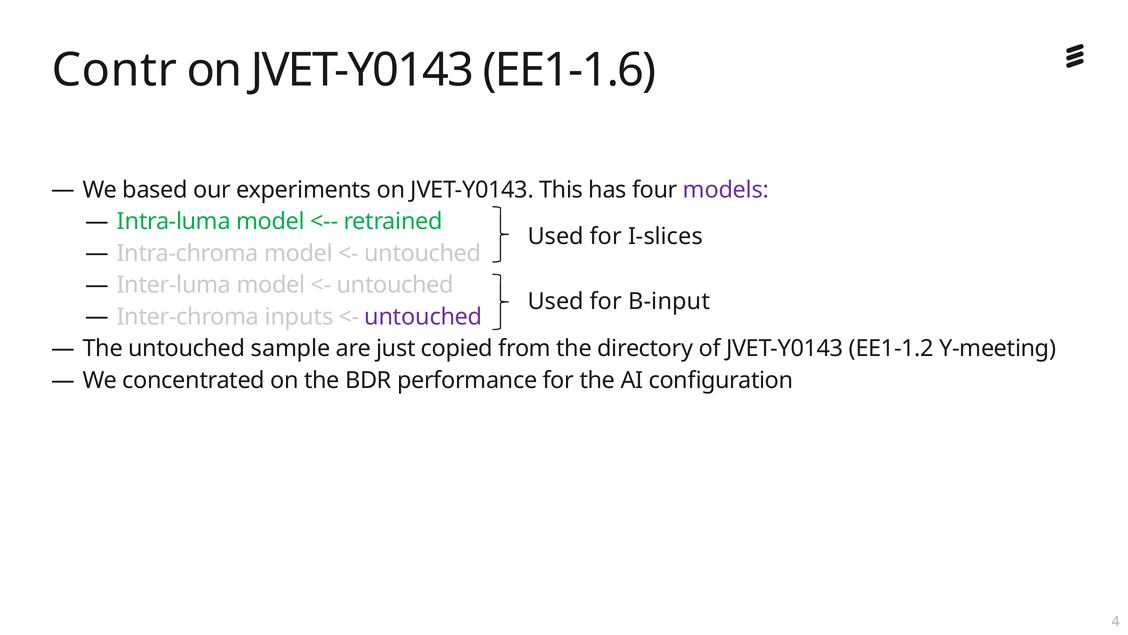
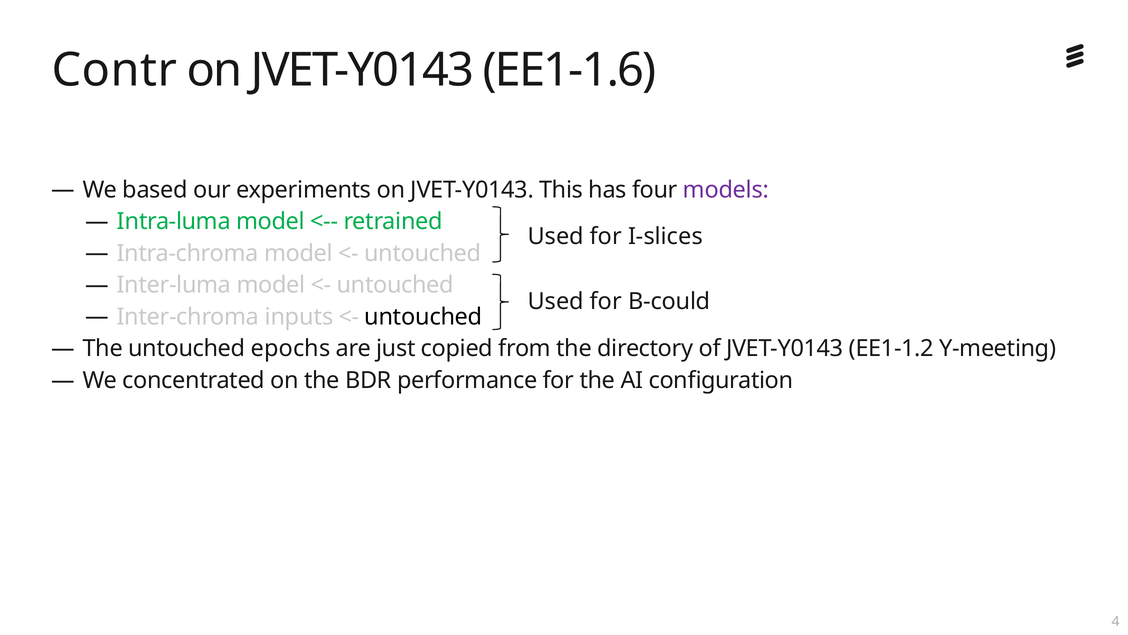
B-input: B-input -> B-could (669, 301)
untouched colour: purple -> black (423, 317)
sample: sample -> epochs (291, 348)
